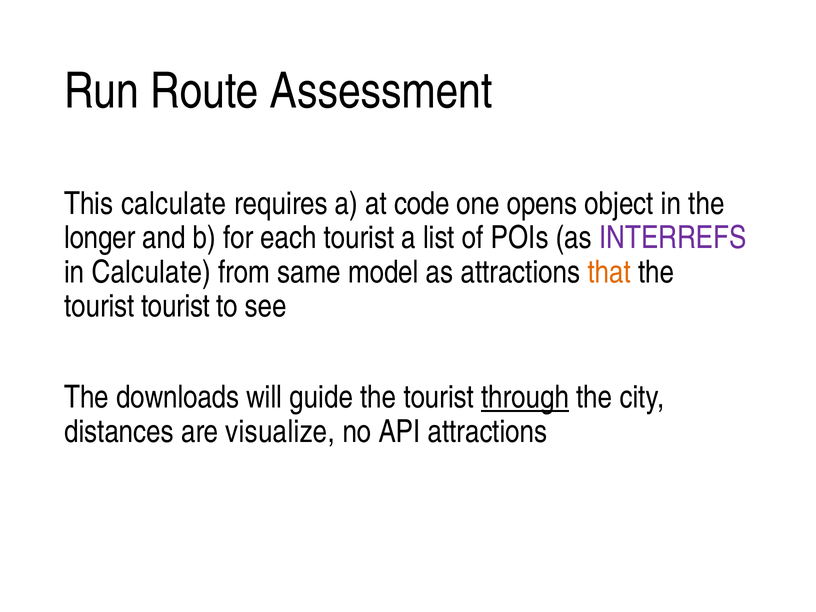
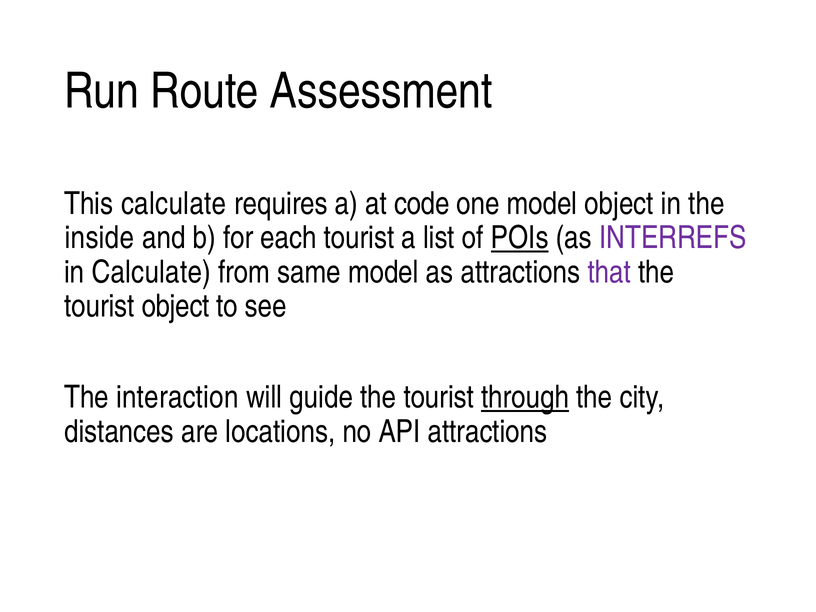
one opens: opens -> model (542, 204)
longer: longer -> inside (99, 238)
POIs underline: none -> present (520, 238)
that colour: orange -> purple (609, 272)
tourist tourist: tourist -> object (176, 306)
downloads: downloads -> interaction (177, 397)
visualize: visualize -> locations (280, 432)
